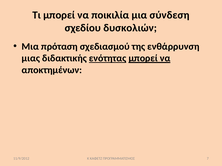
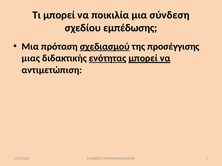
δυσκολιών: δυσκολιών -> εμπέδωσης (130, 28)
σχεδιασμού underline: none -> present (105, 47)
ενθάρρυνση: ενθάρρυνση -> προσέγγισης (173, 47)
αποκτημένων: αποκτημένων -> αντιμετώπιση (52, 70)
